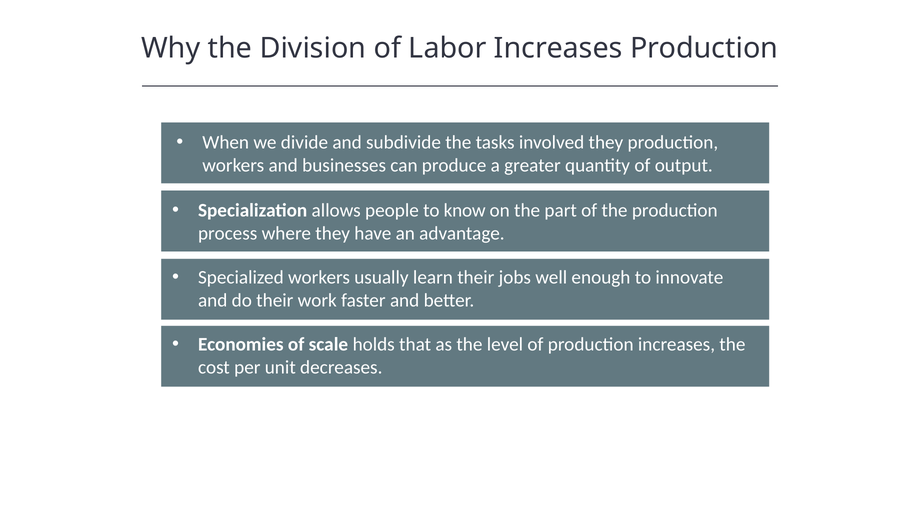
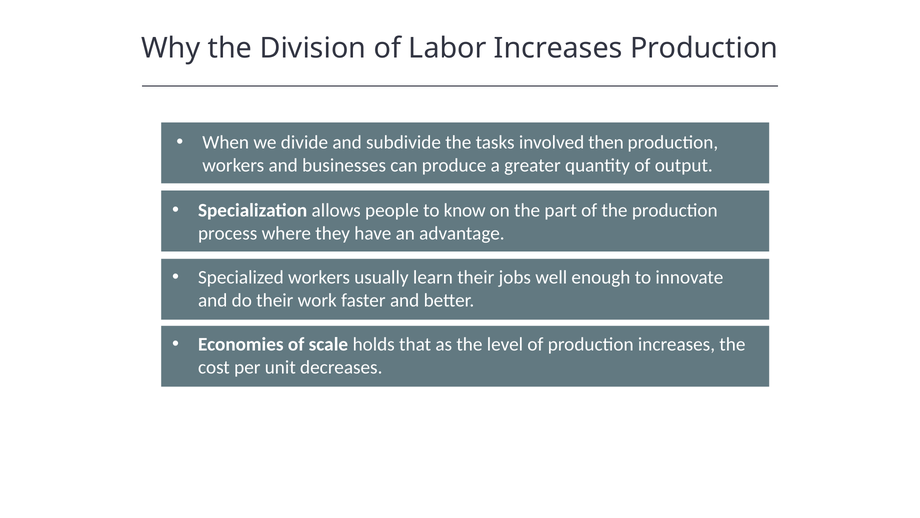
involved they: they -> then (606, 142)
